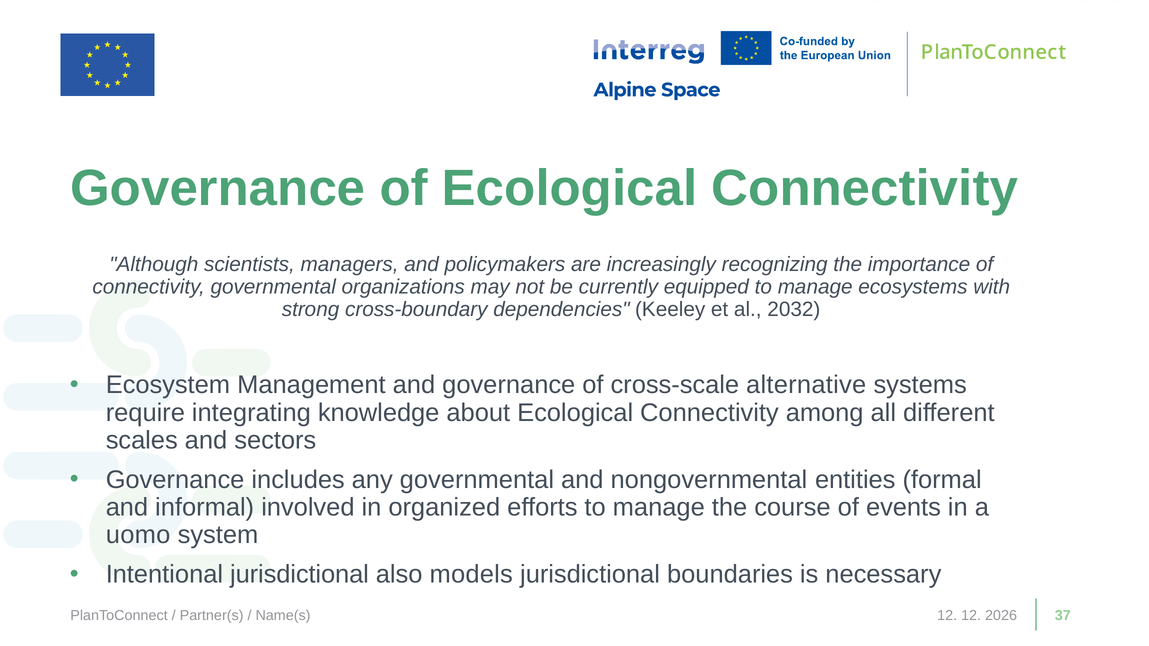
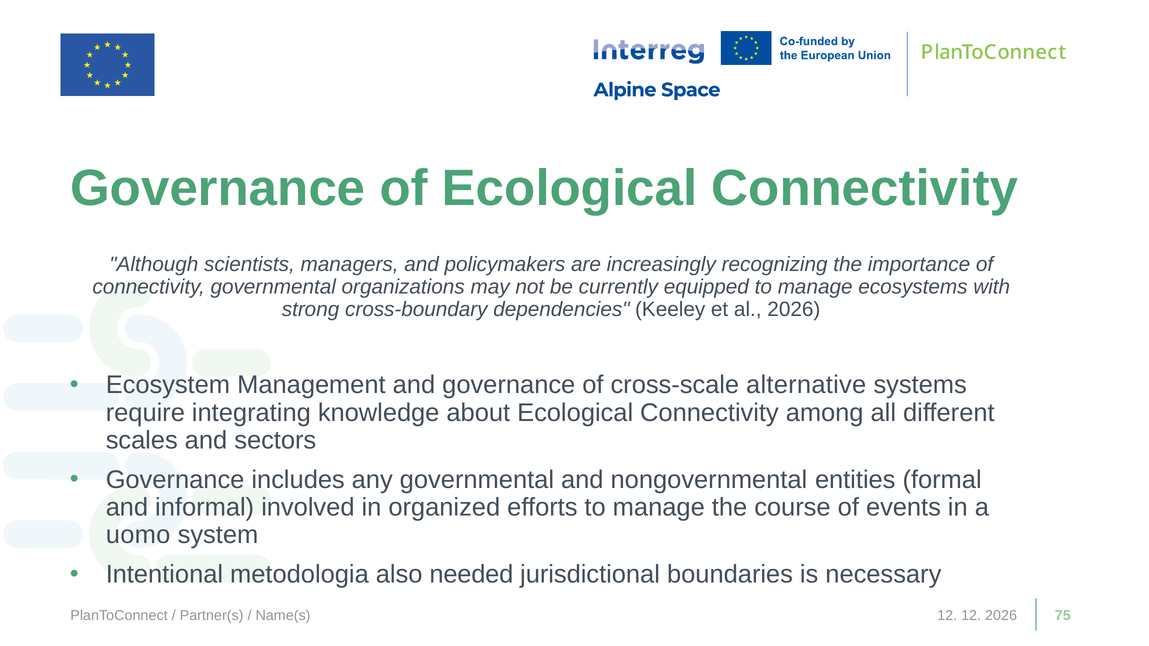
al 2032: 2032 -> 2026 (794, 310)
Intentional jurisdictional: jurisdictional -> metodologia (299, 575)
models: models -> needed (471, 575)
37: 37 -> 75 (1063, 616)
